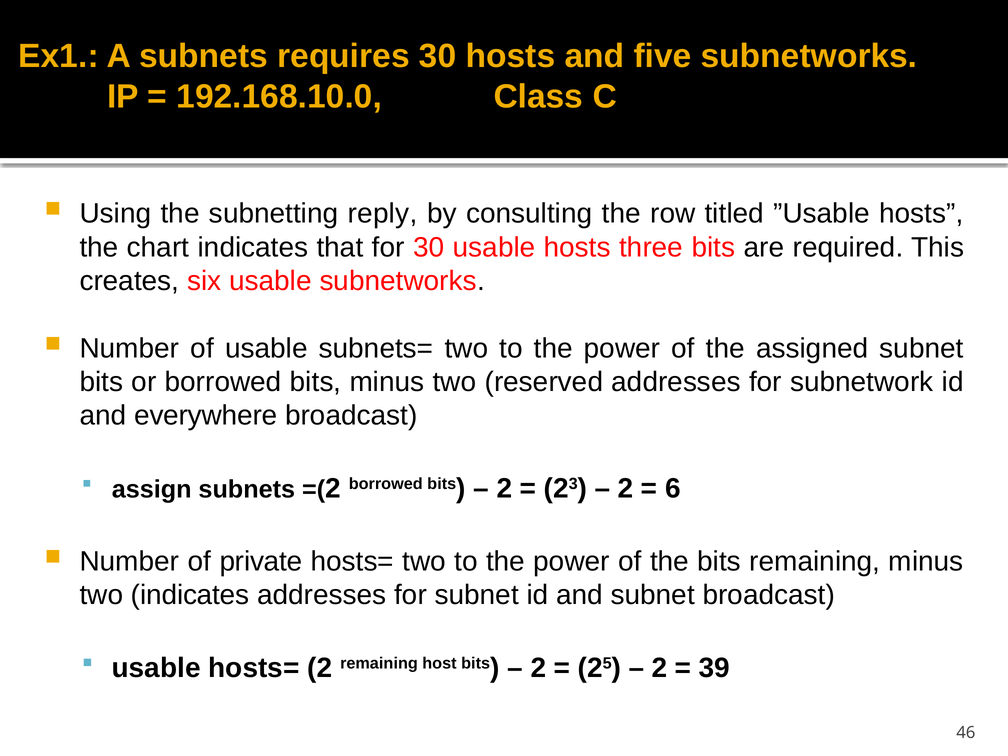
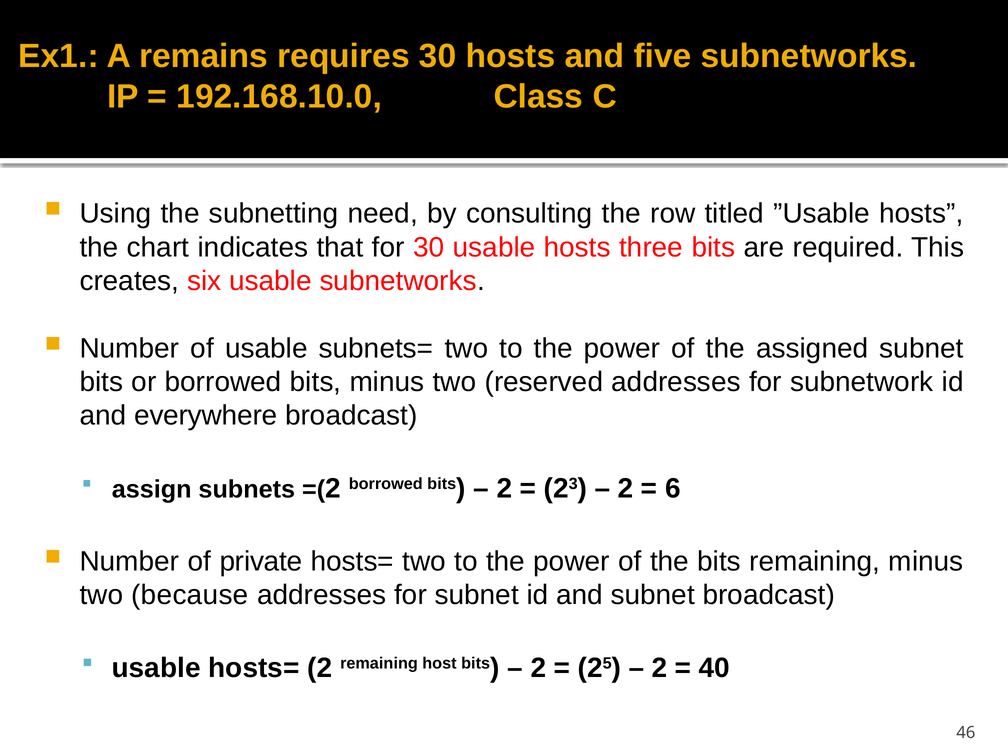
A subnets: subnets -> remains (204, 56)
reply: reply -> need (383, 214)
two indicates: indicates -> because (190, 595)
39: 39 -> 40 (714, 668)
